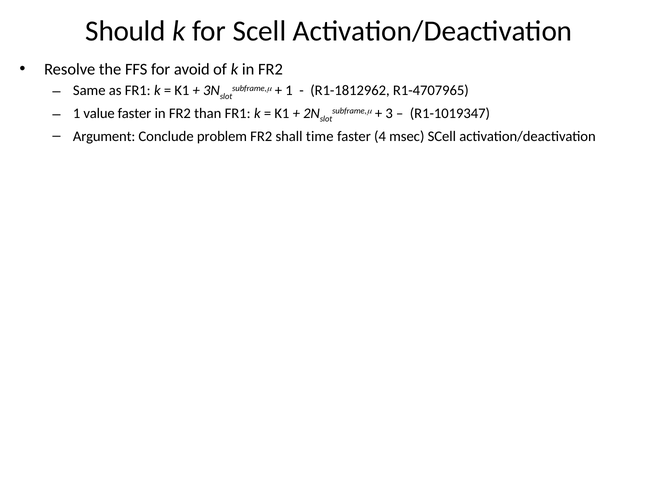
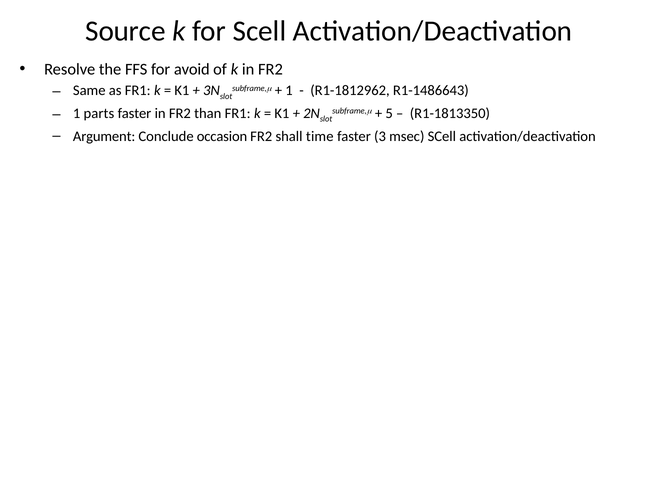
Should: Should -> Source (125, 31)
R1-4707965: R1-4707965 -> R1-1486643 (431, 91)
value: value -> parts (99, 114)
3: 3 -> 5 (389, 114)
R1-1019347: R1-1019347 -> R1-1813350 (450, 114)
problem: problem -> occasion (222, 137)
4: 4 -> 3 (380, 137)
